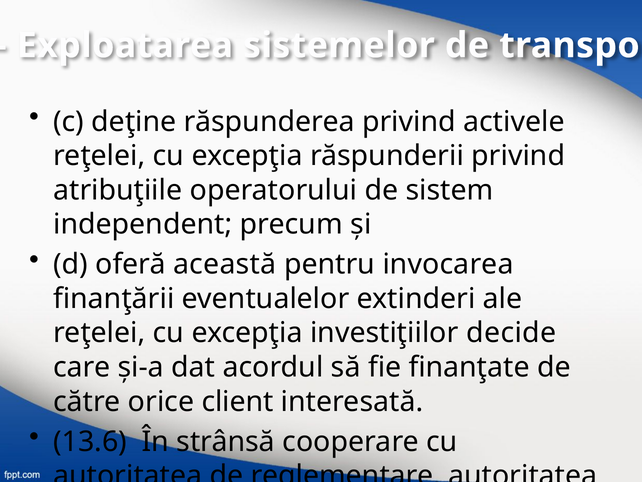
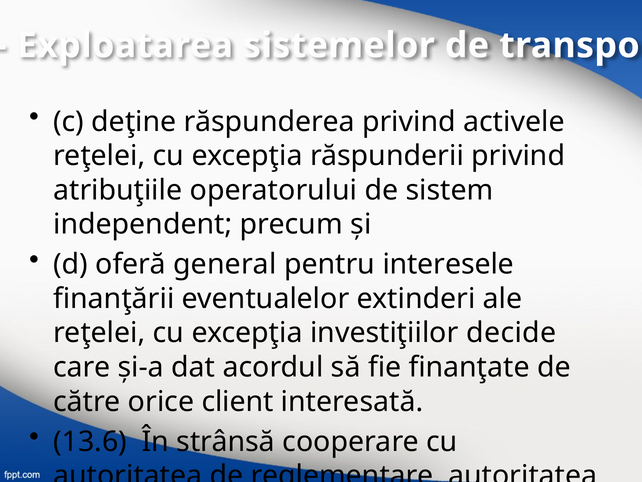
această: această -> general (225, 264)
invocarea: invocarea -> interesele (448, 264)
